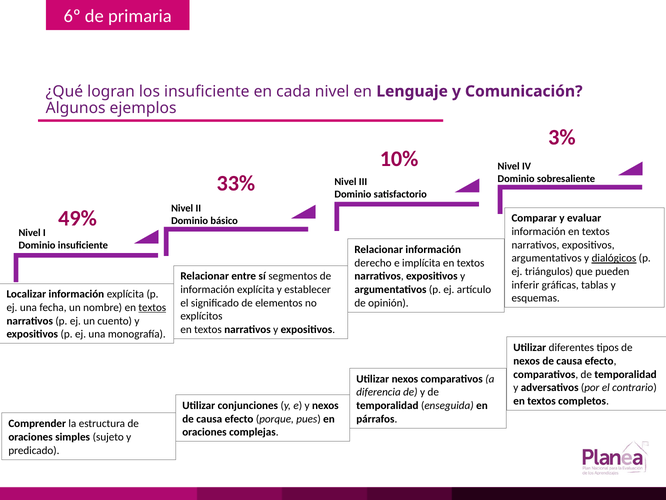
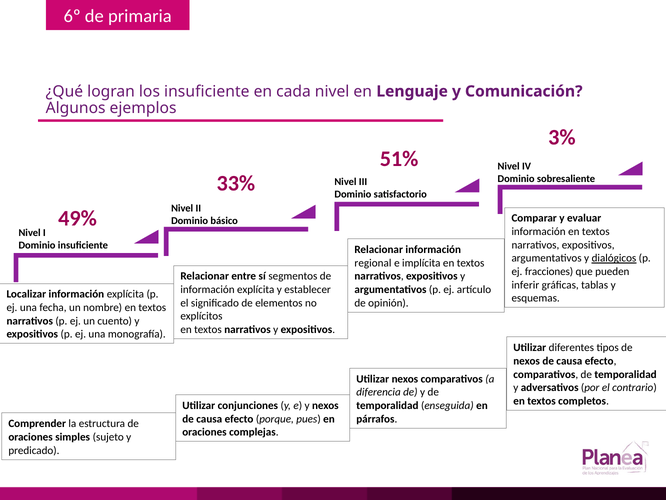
10%: 10% -> 51% (399, 159)
derecho: derecho -> regional (373, 263)
triángulos: triángulos -> fracciones (549, 271)
textos underline: present -> none (152, 307)
